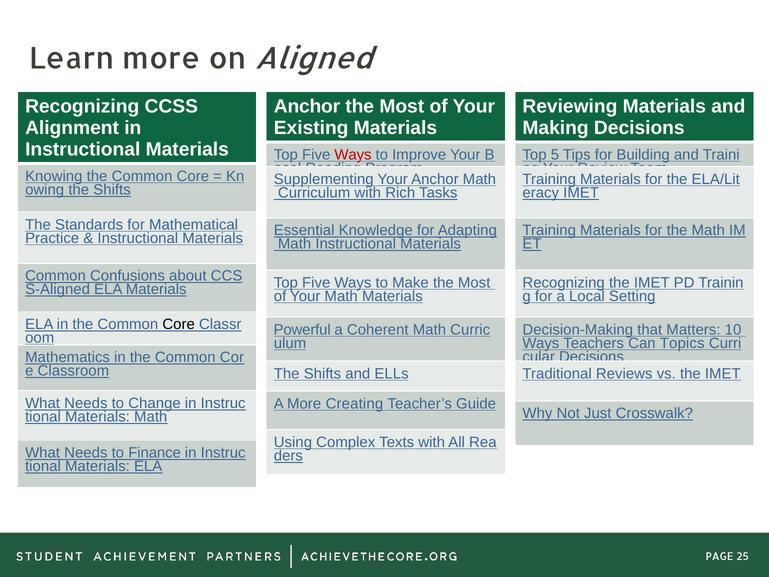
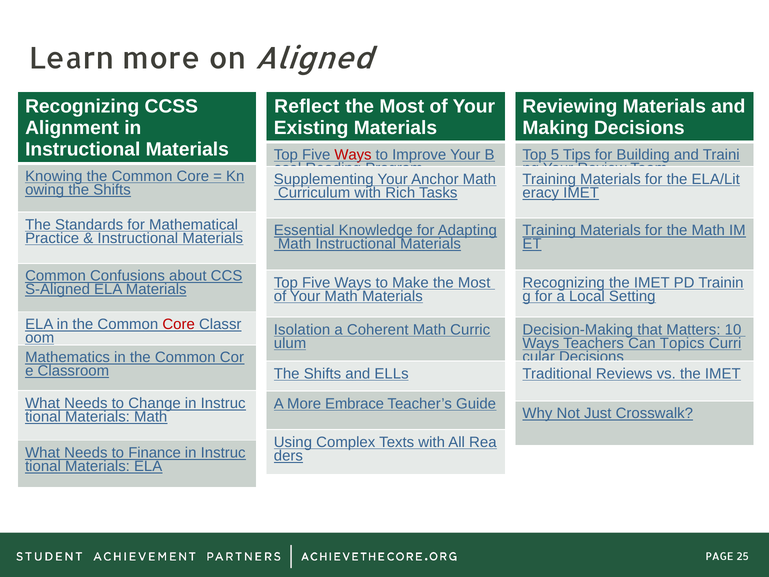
Anchor: Anchor -> Reflect (307, 106)
Core colour: black -> red (179, 324)
Powerful: Powerful -> Isolation (302, 329)
Creating: Creating -> Embrace (355, 403)
